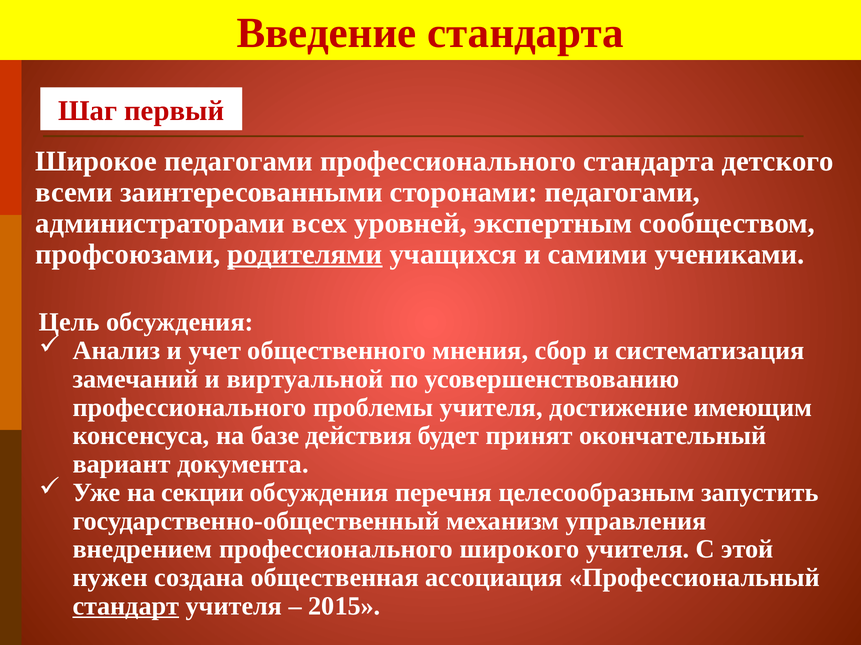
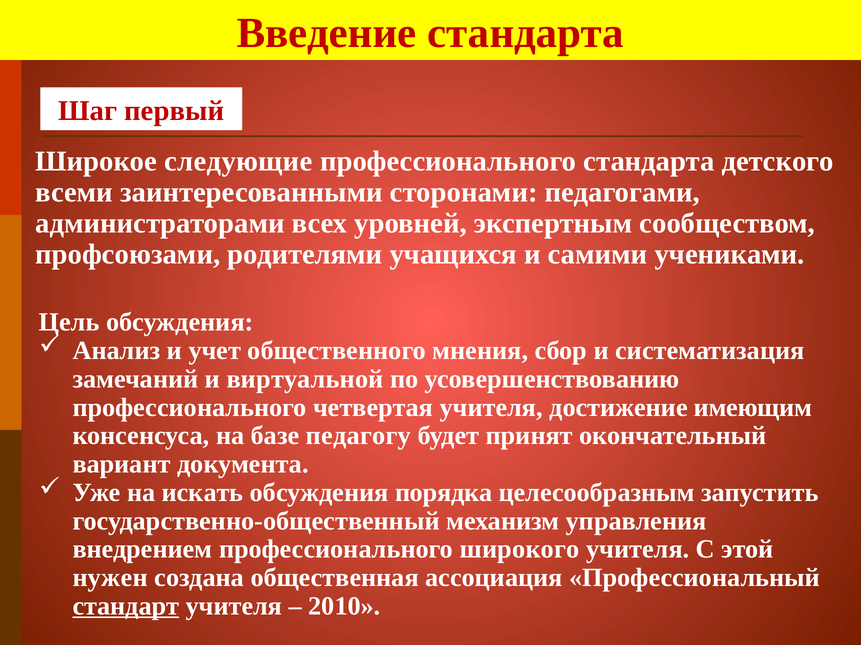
Широкое педагогами: педагогами -> следующие (238, 162)
родителями underline: present -> none (305, 254)
проблемы: проблемы -> четвертая (373, 408)
действия: действия -> педагогу (358, 436)
секции: секции -> искать (203, 493)
перечня: перечня -> порядка (444, 493)
2015: 2015 -> 2010 (344, 607)
